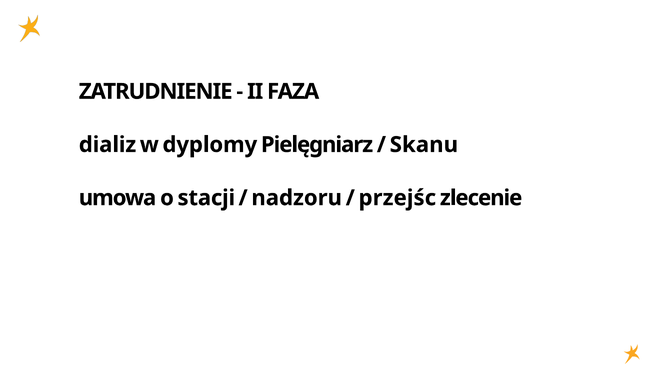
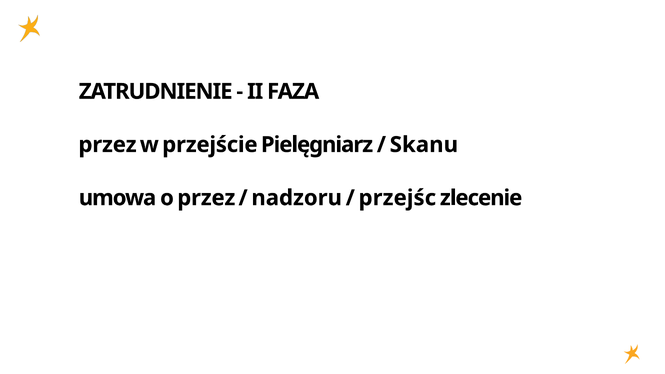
dializ: dializ -> przez (108, 145)
dyplomy: dyplomy -> przejście (210, 145)
o stacji: stacji -> przez (206, 198)
